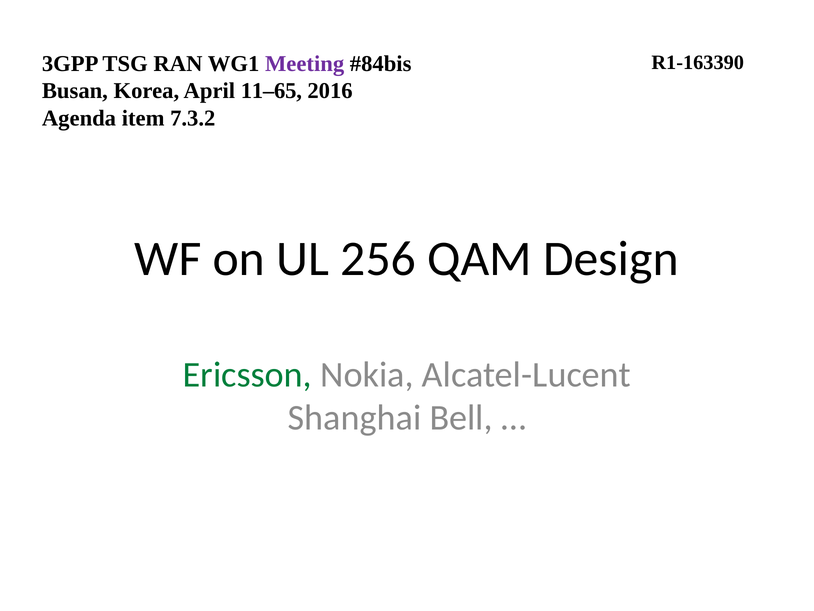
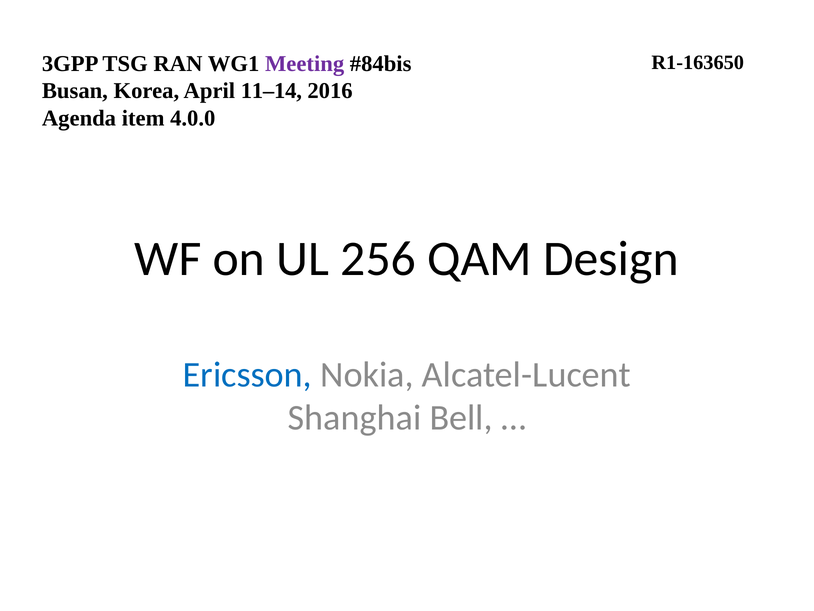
R1-163390: R1-163390 -> R1-163650 (698, 62)
11–65: 11–65 -> 11–14 (271, 91)
7.3.2: 7.3.2 -> 4.0.0 (193, 118)
Ericsson colour: green -> blue (247, 374)
